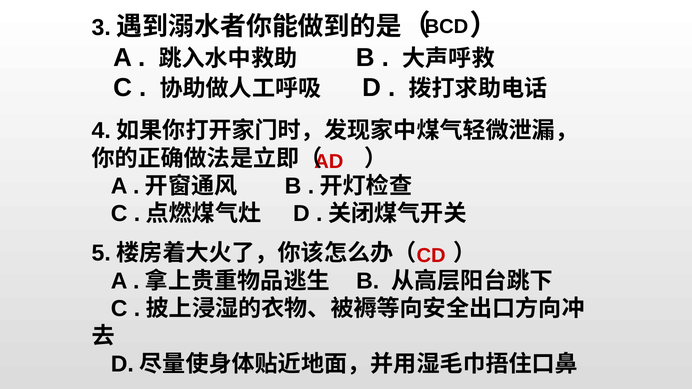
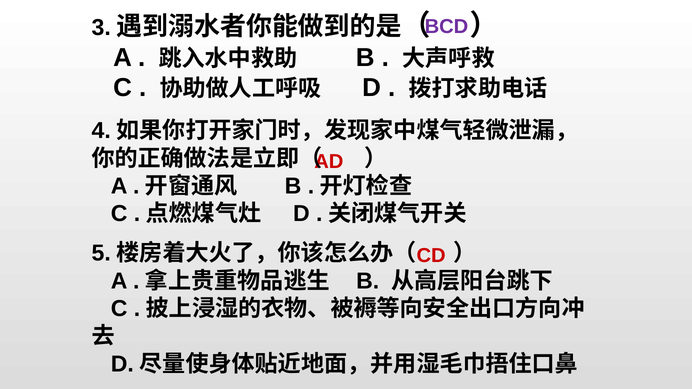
BCD colour: black -> purple (446, 27)
